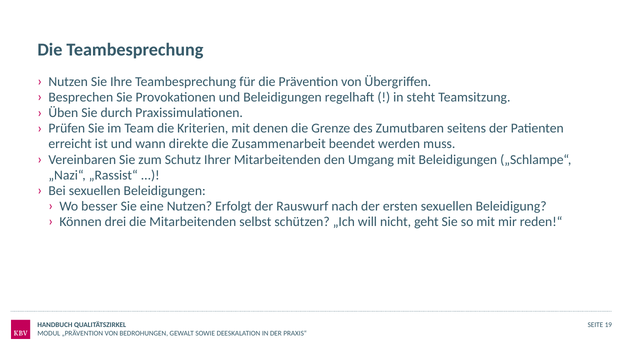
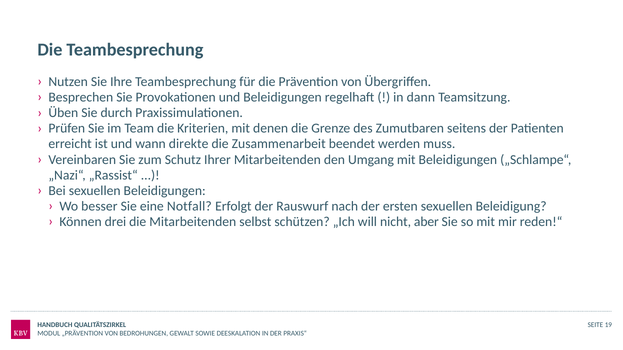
steht: steht -> dann (421, 98)
eine Nutzen: Nutzen -> Notfall (189, 206)
geht: geht -> aber (426, 222)
